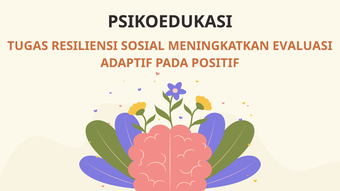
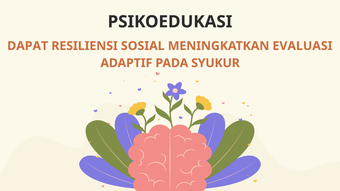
TUGAS: TUGAS -> DAPAT (28, 46)
POSITIF: POSITIF -> SYUKUR (215, 63)
